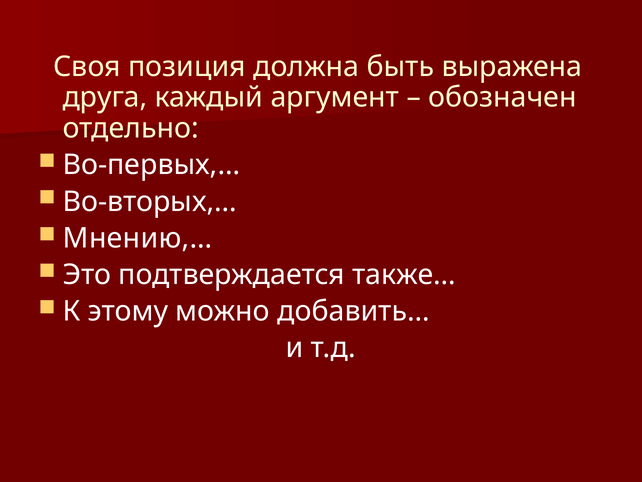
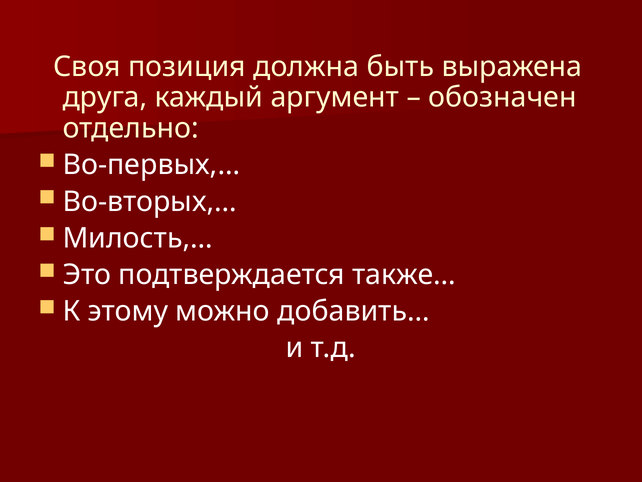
Мнению,…: Мнению,… -> Милость,… (138, 238)
